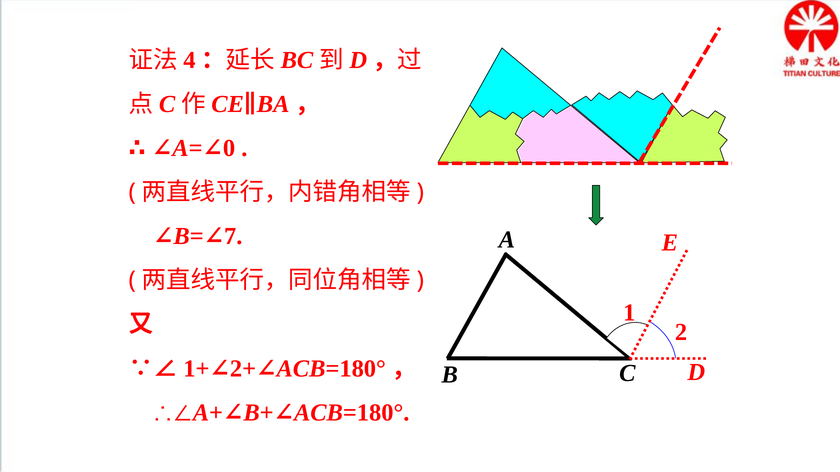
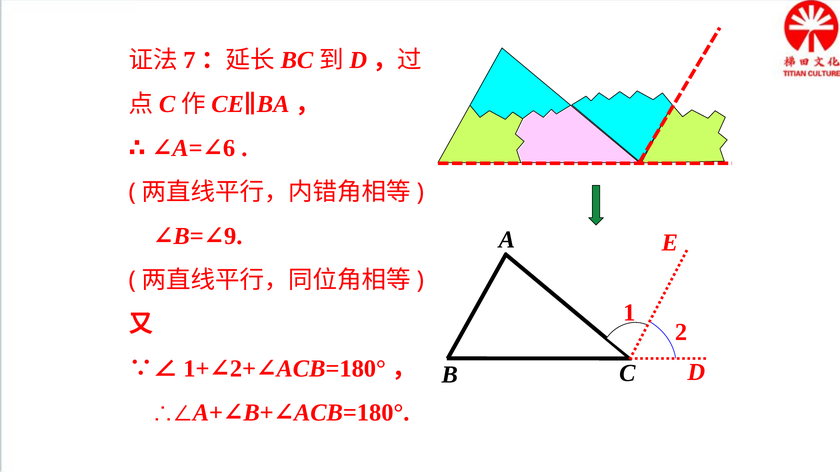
4: 4 -> 7 (189, 60)
0: 0 -> 6 (229, 148)
7: 7 -> 9 (233, 236)
